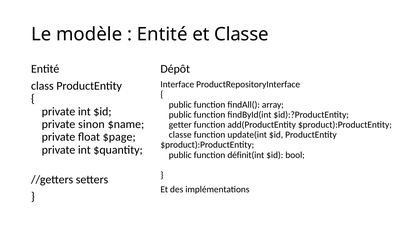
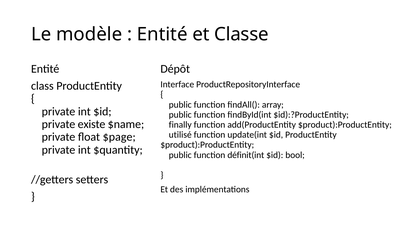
sinon: sinon -> existe (92, 124)
getter: getter -> finally (180, 125)
classe: classe -> utilisé (180, 135)
